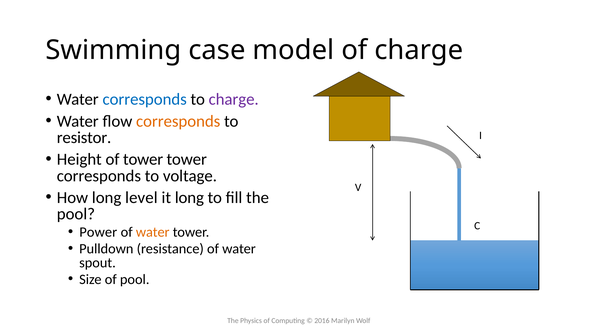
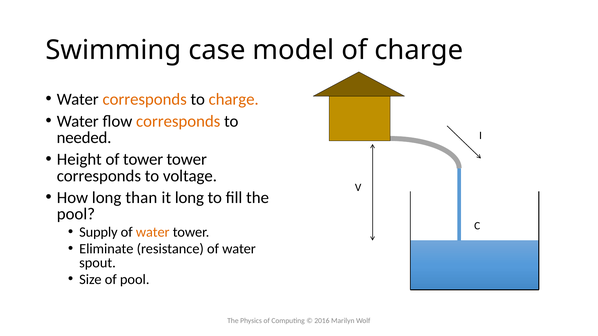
corresponds colour: blue -> orange (145, 99)
charge colour: purple -> orange (234, 99)
resistor: resistor -> needed (84, 138)
level: level -> than (141, 198)
Power: Power -> Supply (98, 232)
Pulldown: Pulldown -> Eliminate (106, 249)
